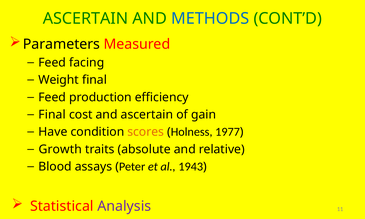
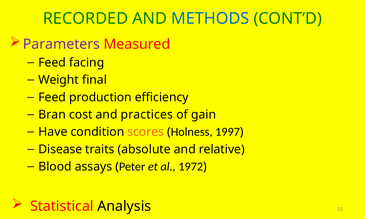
ASCERTAIN: ASCERTAIN -> RECORDED (85, 18)
Parameters colour: black -> purple (61, 44)
Final: Final -> Bran (52, 115)
and ascertain: ascertain -> practices (147, 115)
1977: 1977 -> 1997 (228, 132)
Growth: Growth -> Disease (60, 149)
1943: 1943 -> 1972 (191, 167)
Analysis colour: purple -> black (124, 206)
